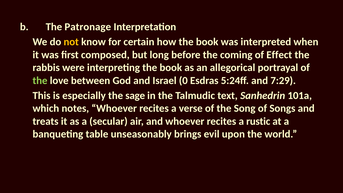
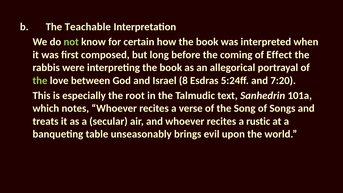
Patronage: Patronage -> Teachable (88, 27)
not colour: yellow -> light green (71, 42)
0: 0 -> 8 (183, 80)
7:29: 7:29 -> 7:20 (283, 80)
sage: sage -> root (135, 95)
